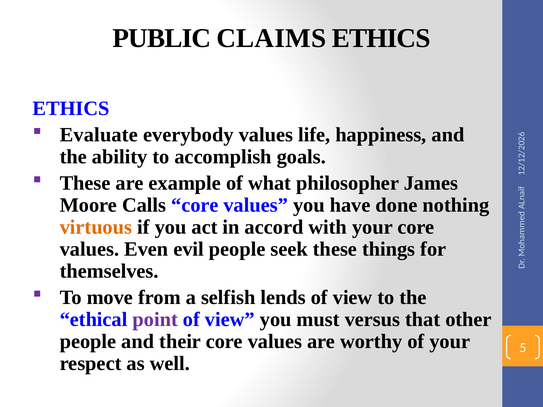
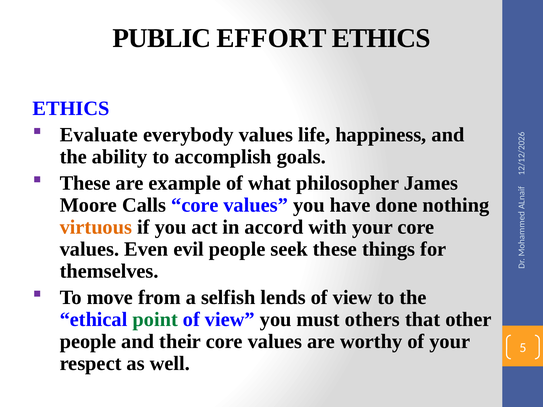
CLAIMS: CLAIMS -> EFFORT (271, 38)
point colour: purple -> green (155, 320)
versus: versus -> others (372, 320)
